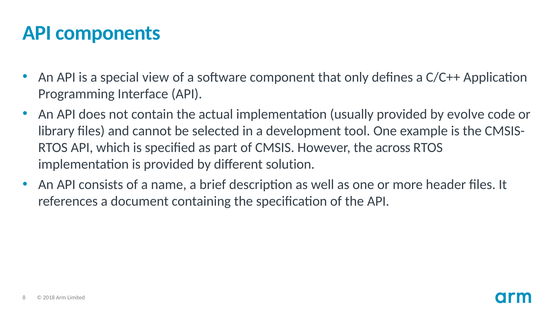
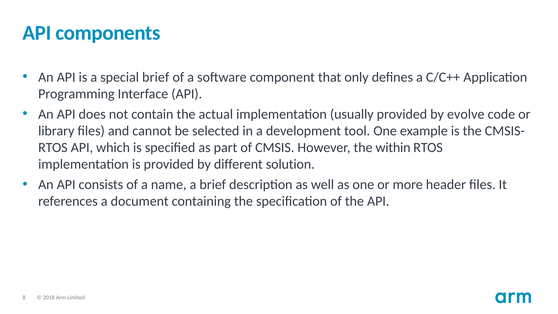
special view: view -> brief (156, 77)
across: across -> within (393, 148)
